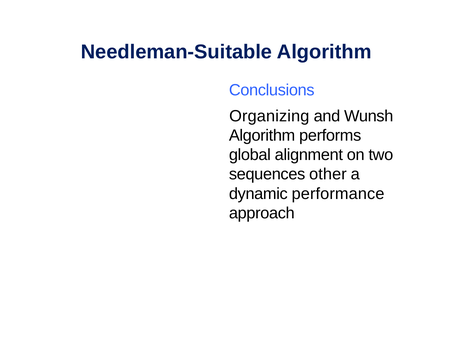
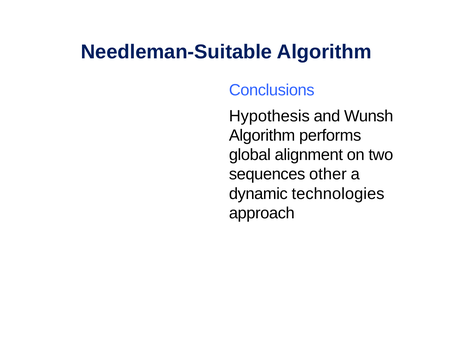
Organizing: Organizing -> Hypothesis (269, 116)
performance: performance -> technologies (338, 194)
